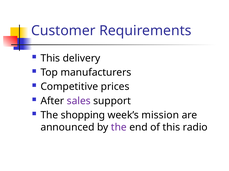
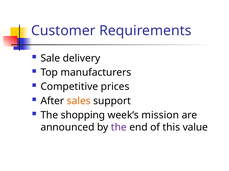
This: This -> Sale (50, 59)
sales colour: purple -> orange (79, 101)
radio: radio -> value (195, 128)
